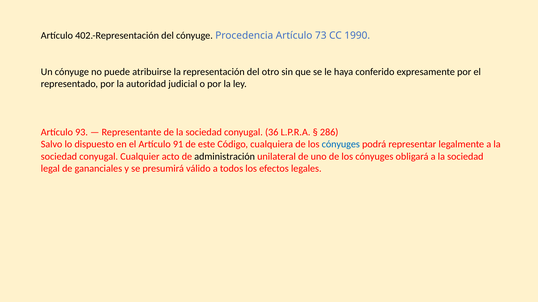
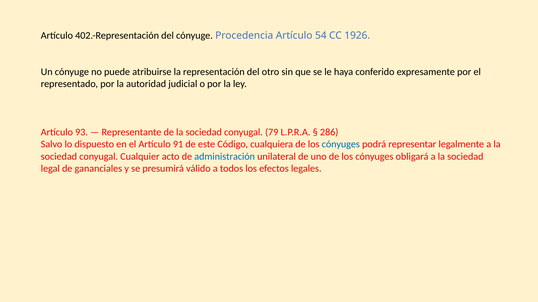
73: 73 -> 54 (321, 36)
1990: 1990 -> 1926 (357, 36)
36: 36 -> 79 (272, 132)
administración colour: black -> blue (225, 157)
